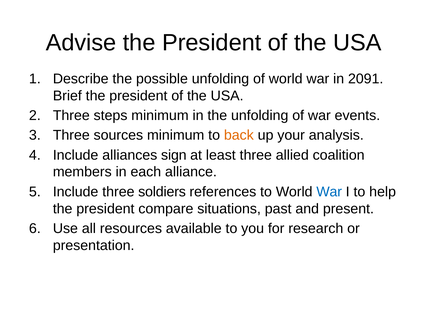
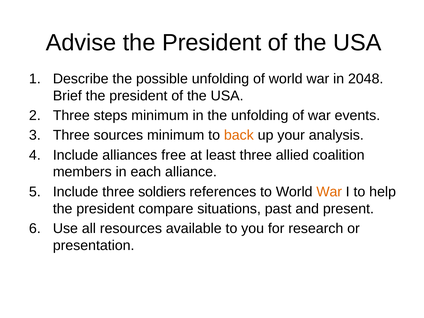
2091: 2091 -> 2048 (366, 79)
sign: sign -> free (174, 155)
War colour: blue -> orange (329, 192)
